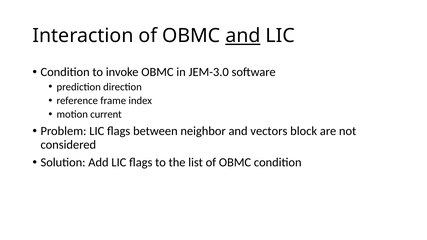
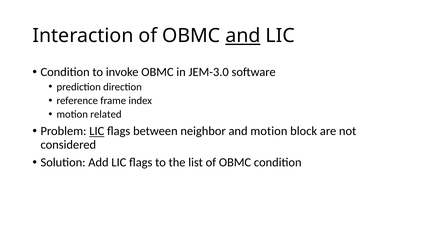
current: current -> related (106, 114)
LIC underline: none -> present (97, 131)
and vectors: vectors -> motion (269, 131)
